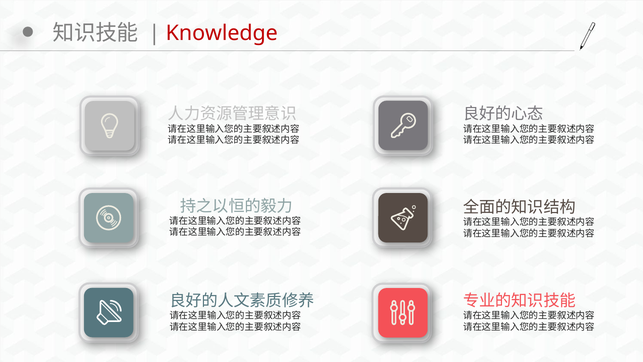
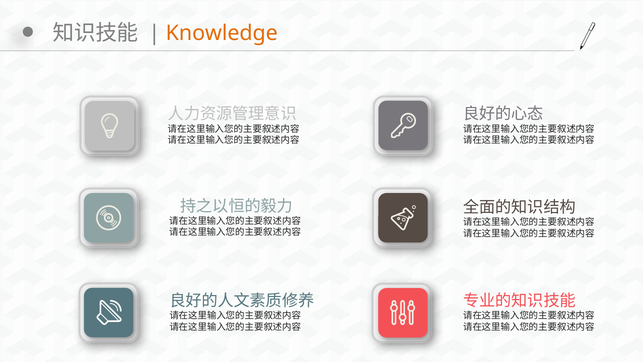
Knowledge colour: red -> orange (222, 33)
